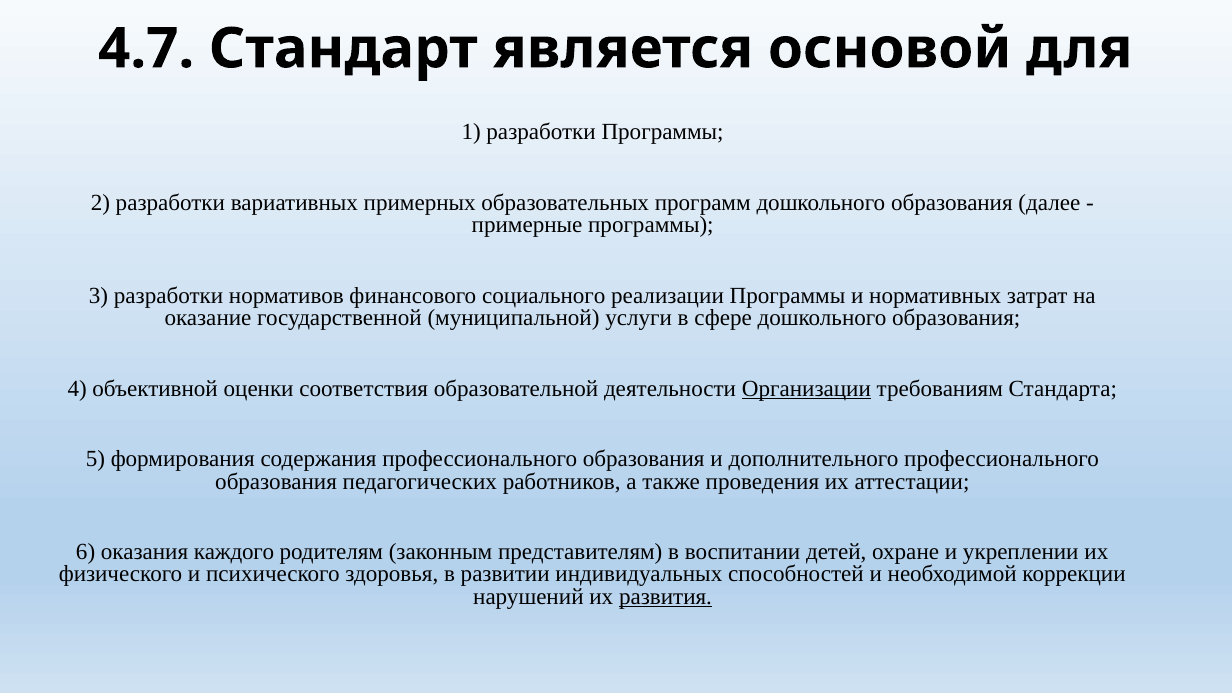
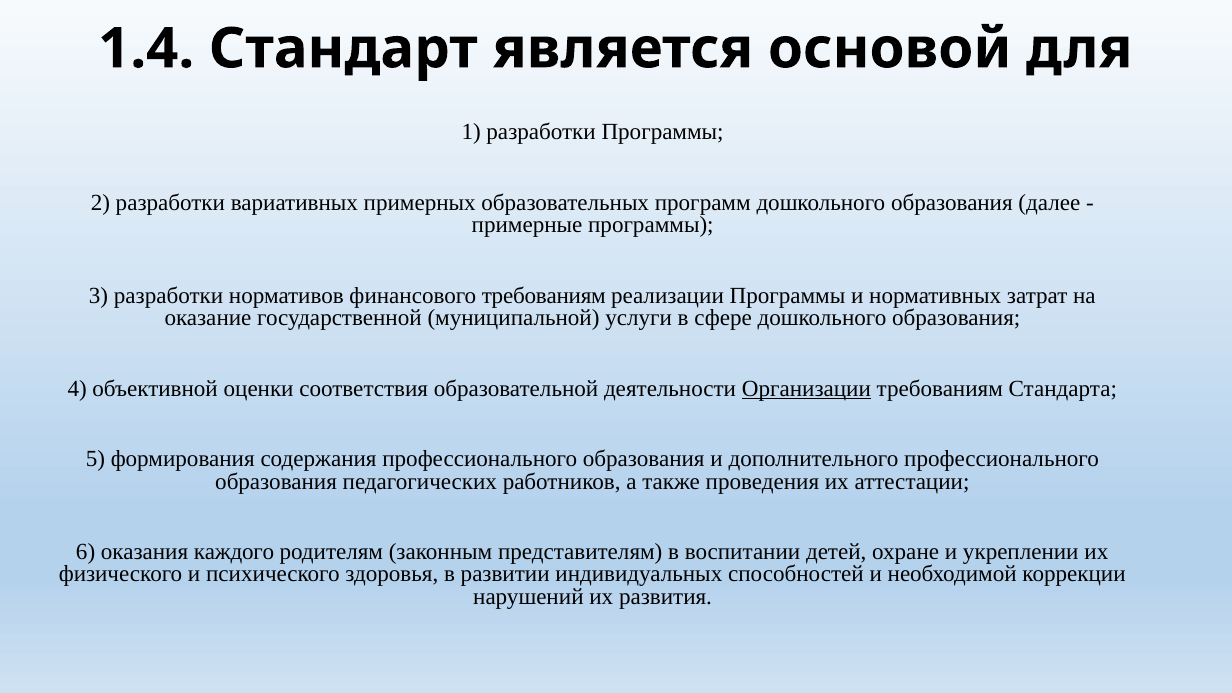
4.7: 4.7 -> 1.4 (146, 49)
финансового социального: социального -> требованиям (544, 296)
развития underline: present -> none (666, 597)
